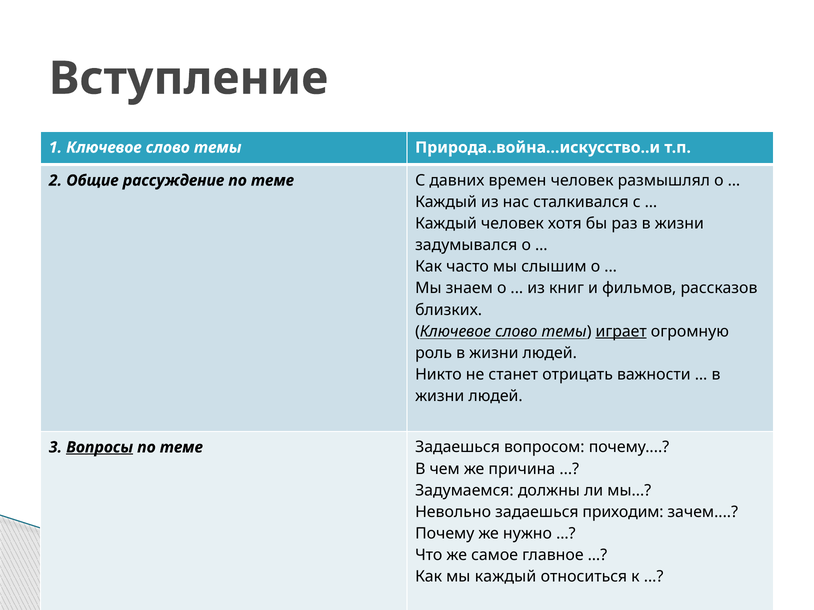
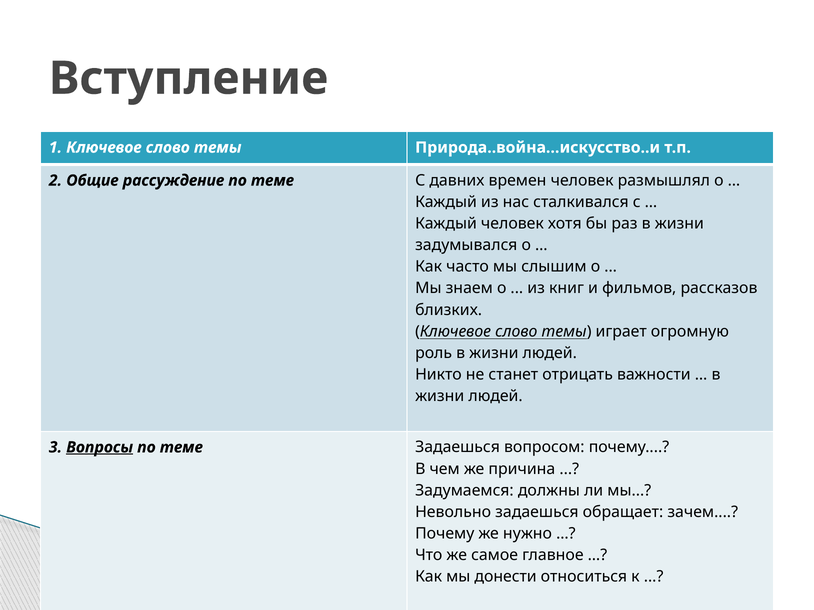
играет underline: present -> none (621, 332)
приходим: приходим -> обращает (623, 512)
мы каждый: каждый -> донести (506, 577)
